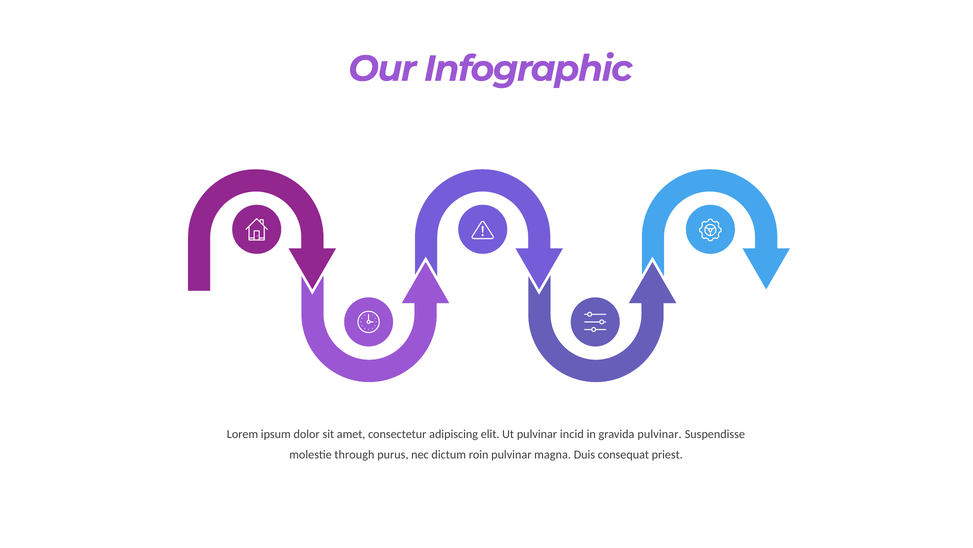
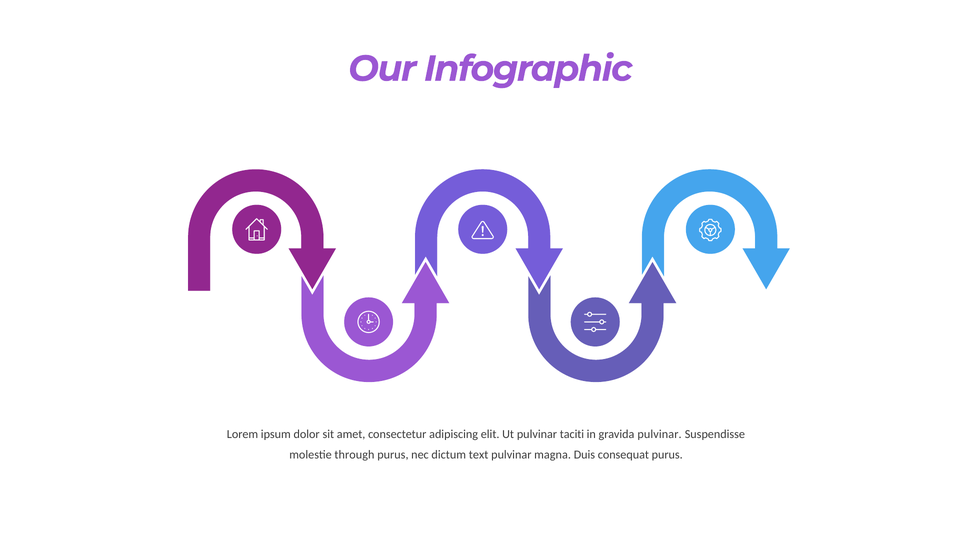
incid: incid -> taciti (572, 434)
roin: roin -> text (479, 454)
consequat priest: priest -> purus (667, 454)
